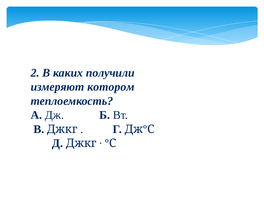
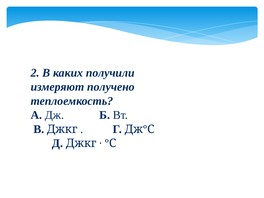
котором: котором -> получено (111, 87)
